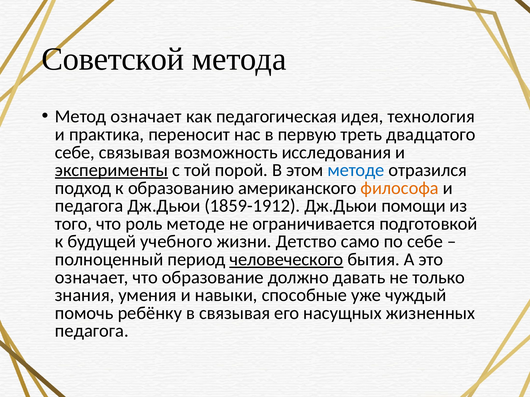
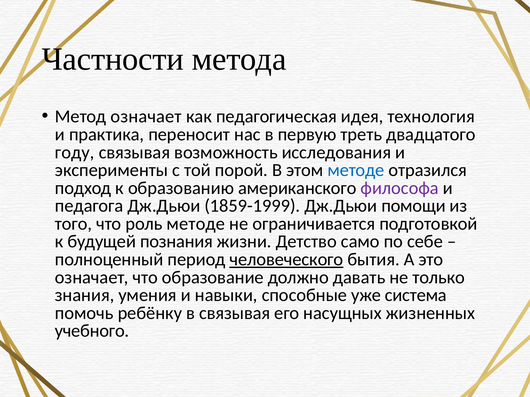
Советской: Советской -> Частности (113, 59)
себе: себе -> году (75, 152)
эксперименты underline: present -> none (112, 170)
философа colour: orange -> purple (400, 188)
1859-1912: 1859-1912 -> 1859-1999 (252, 206)
учебного: учебного -> познания (177, 242)
чуждый: чуждый -> система (416, 296)
педагога: педагога -> учебного (92, 331)
